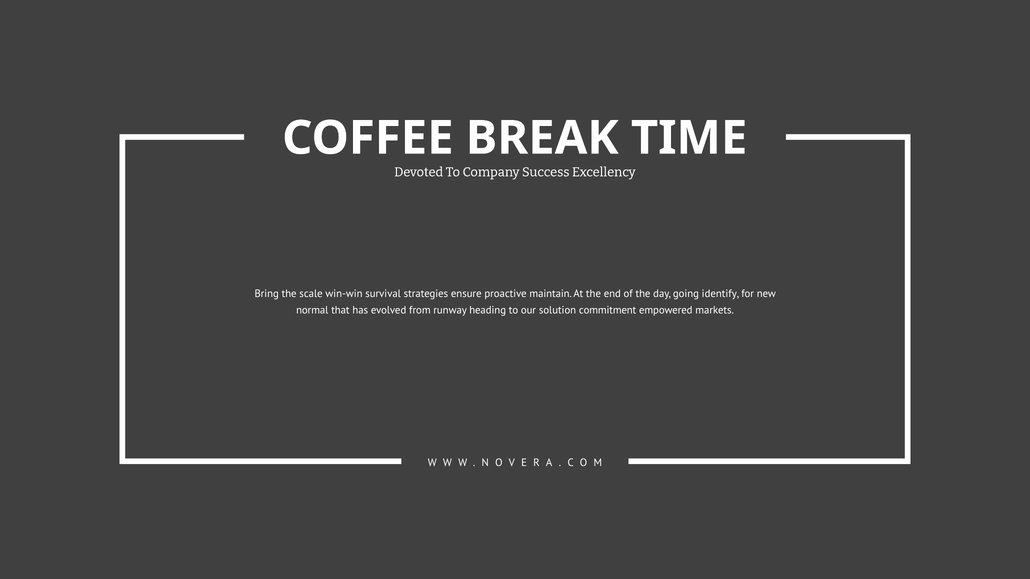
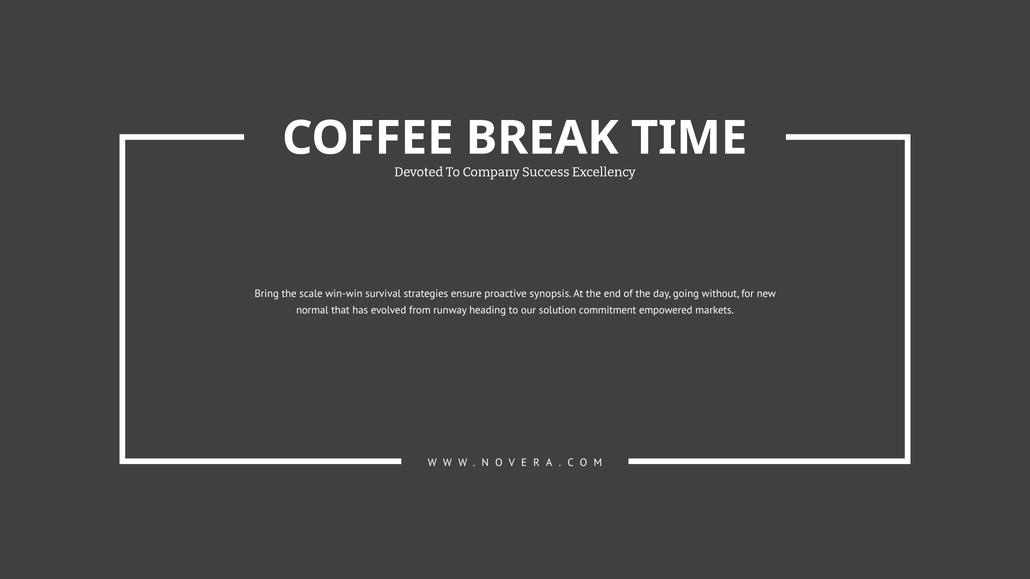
maintain: maintain -> synopsis (551, 294)
identify: identify -> without (721, 294)
